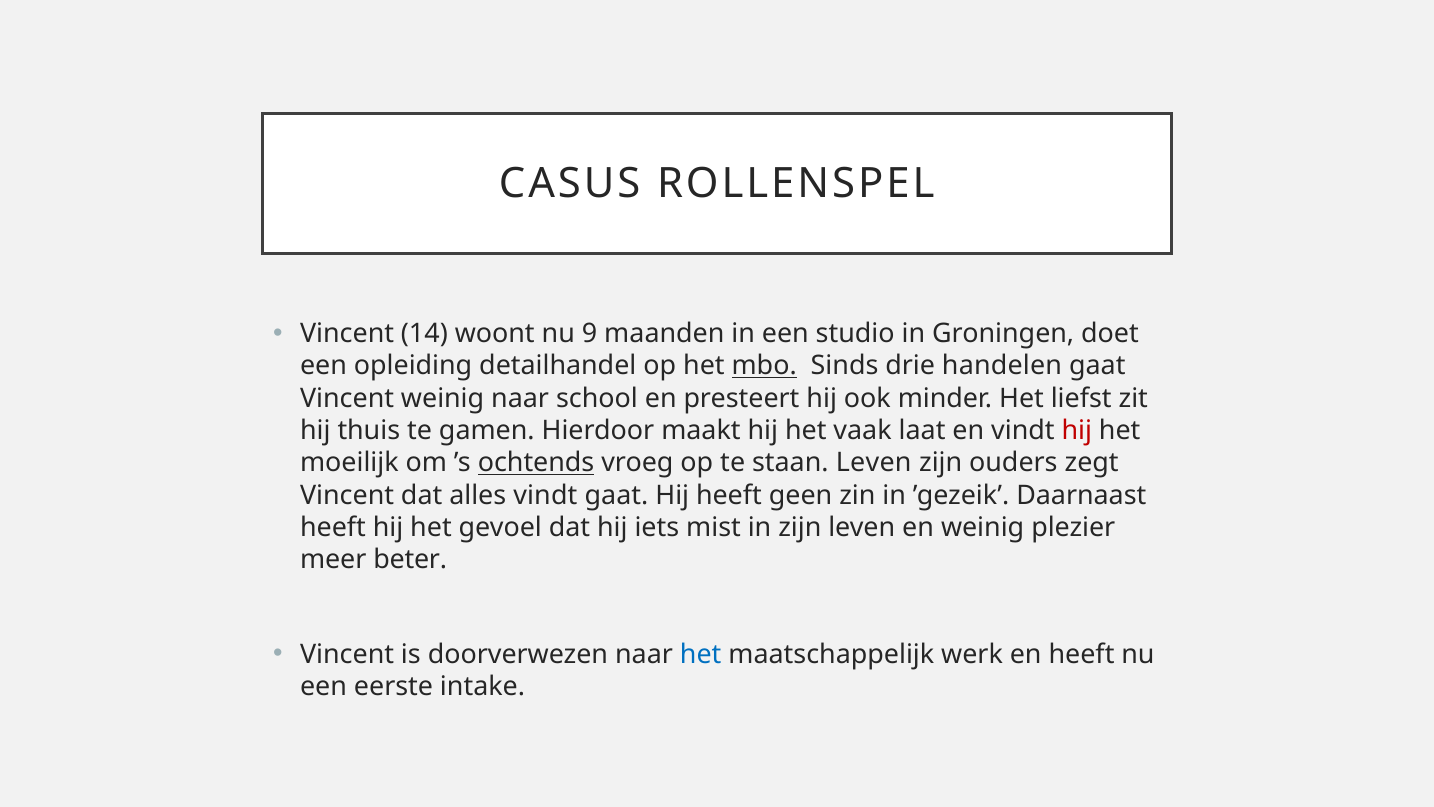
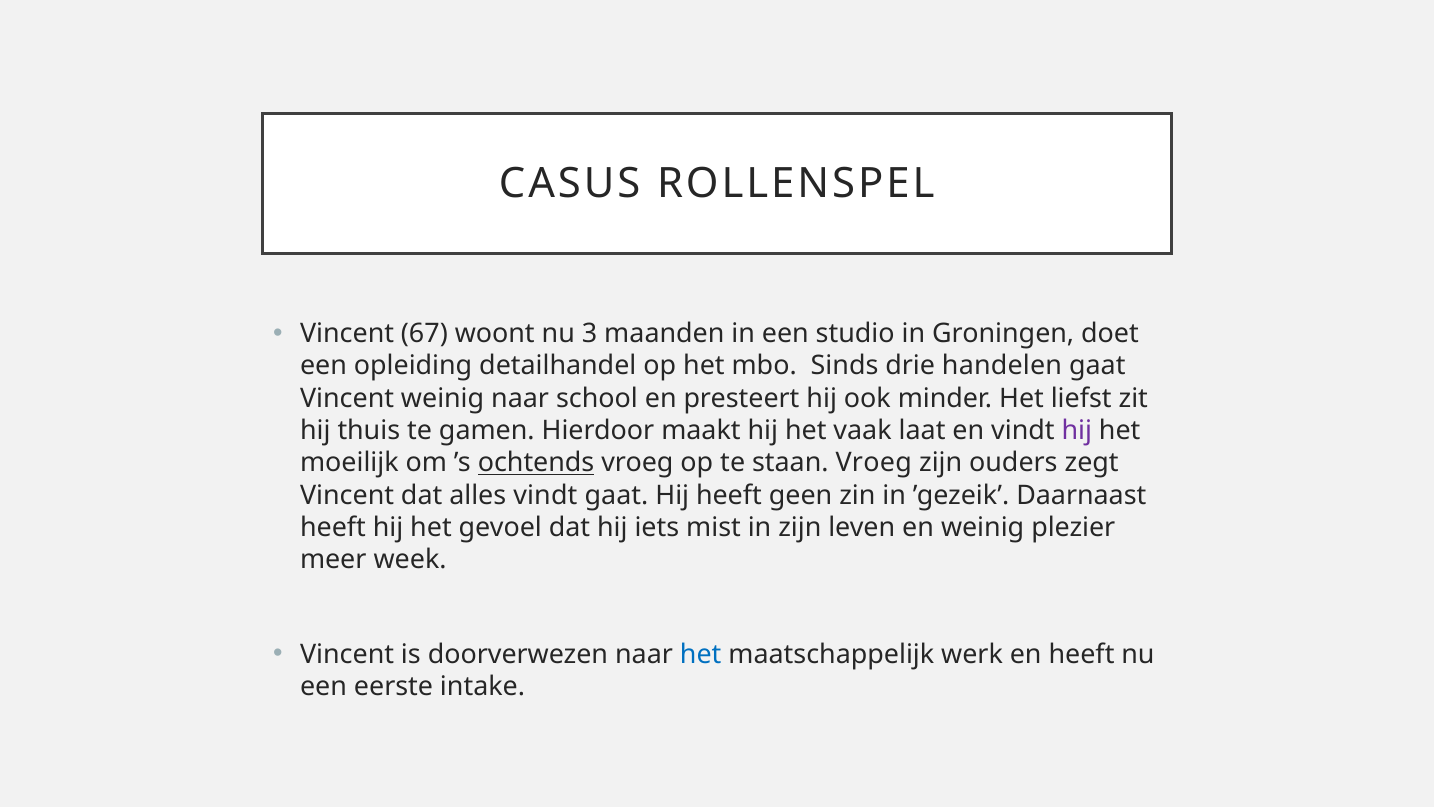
14: 14 -> 67 (424, 334)
9: 9 -> 3 (590, 334)
mbo underline: present -> none (764, 366)
hij colour: red -> purple (1077, 430)
staan Leven: Leven -> Vroeg (874, 463)
beter: beter -> week (410, 560)
